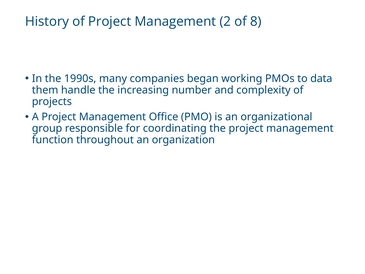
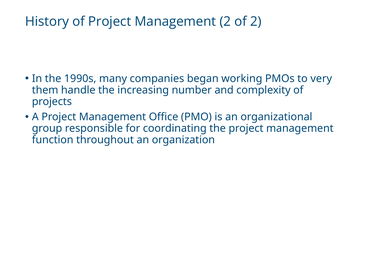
of 8: 8 -> 2 (256, 22)
data: data -> very (321, 79)
